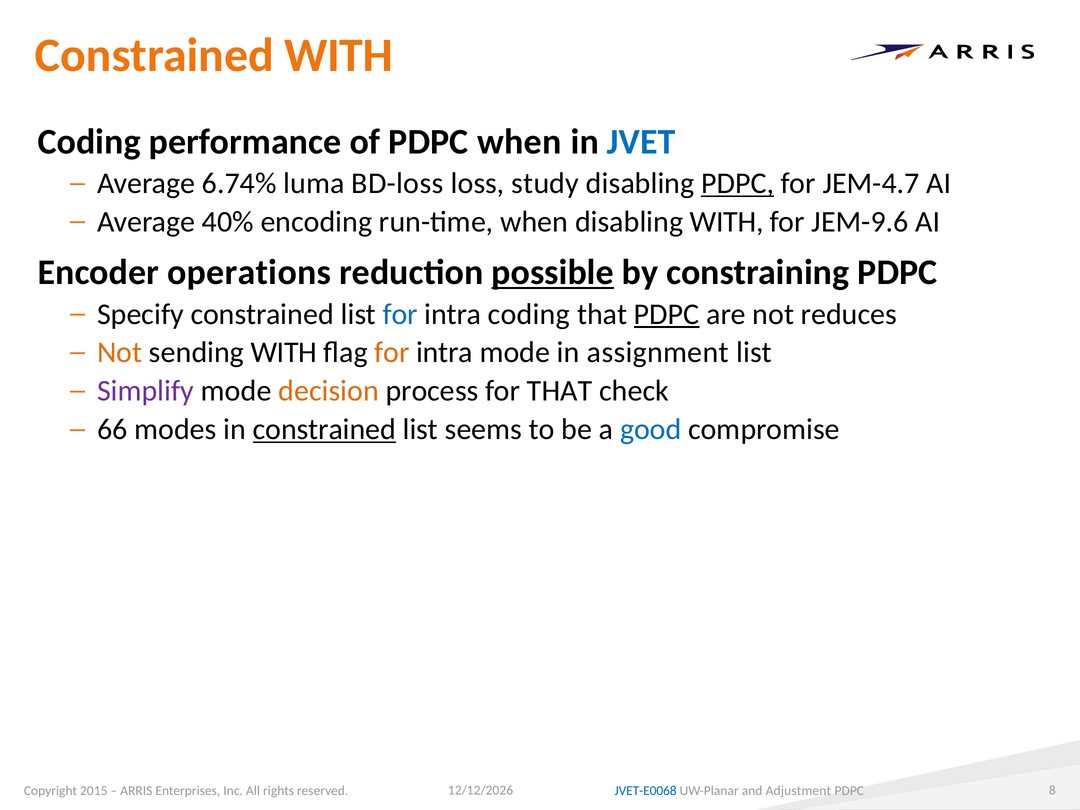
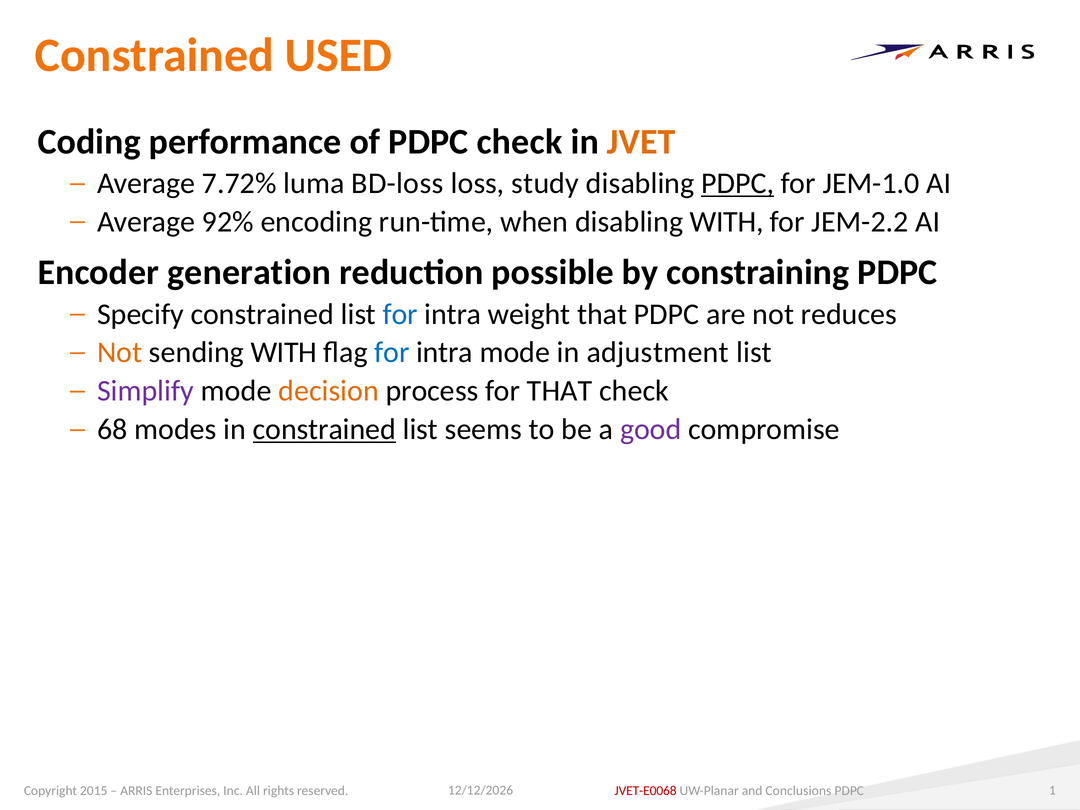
Constrained WITH: WITH -> USED (338, 55)
PDPC when: when -> check (519, 142)
JVET colour: blue -> orange (641, 142)
6.74%: 6.74% -> 7.72% (239, 183)
JEM-4.7: JEM-4.7 -> JEM-1.0 (871, 183)
40%: 40% -> 92% (228, 222)
JEM-9.6: JEM-9.6 -> JEM-2.2 (860, 222)
operations: operations -> generation (249, 272)
possible underline: present -> none (553, 272)
intra coding: coding -> weight (529, 314)
PDPC underline: present -> none (667, 314)
for colour: orange -> blue (392, 353)
assignment: assignment -> adjustment (658, 353)
66: 66 -> 68 (112, 429)
good colour: blue -> purple (651, 429)
JVET-E0068 colour: blue -> red (646, 791)
Adjustment: Adjustment -> Conclusions (798, 791)
8: 8 -> 1 (1052, 790)
